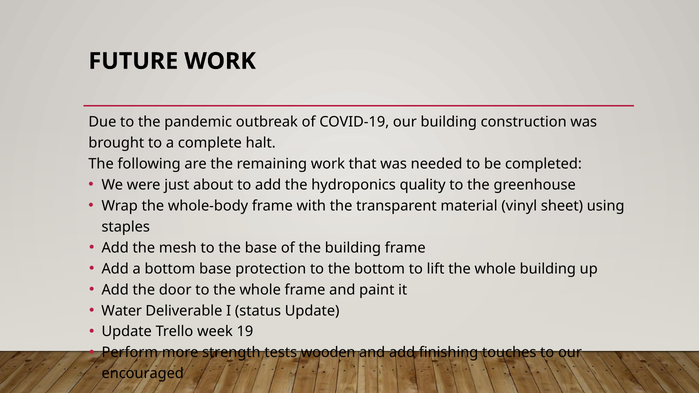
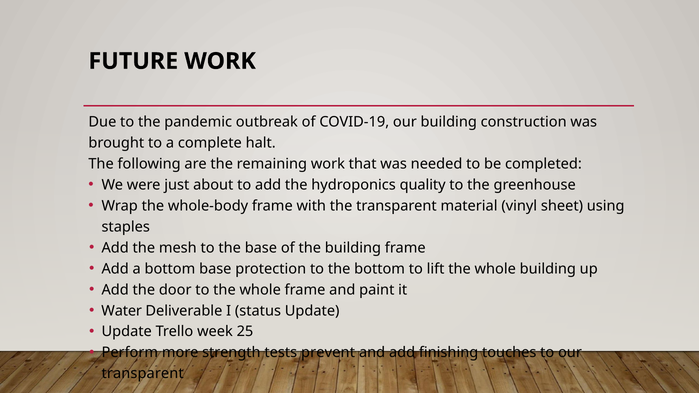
19: 19 -> 25 (245, 332)
wooden: wooden -> prevent (328, 353)
encouraged: encouraged -> transparent (143, 374)
